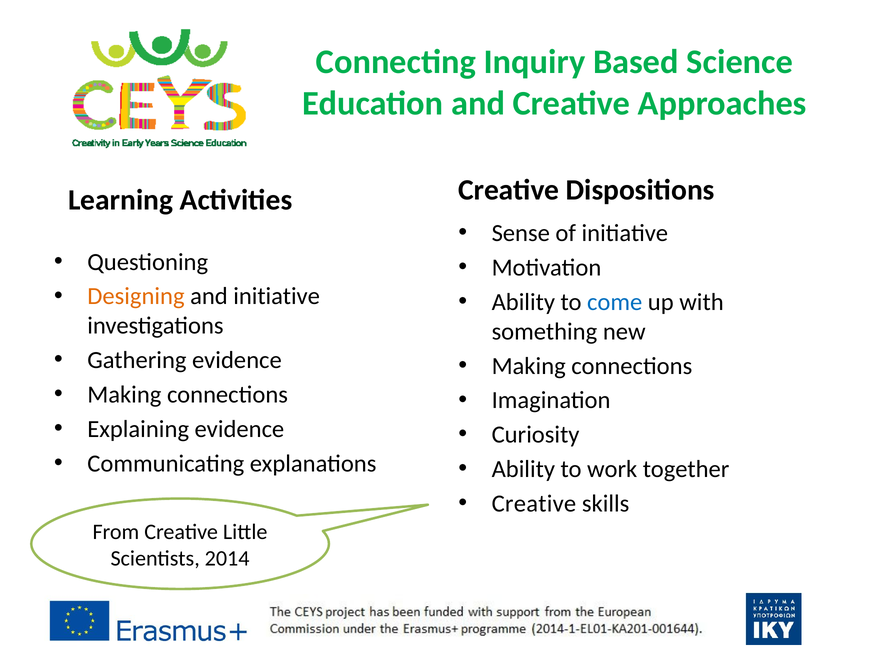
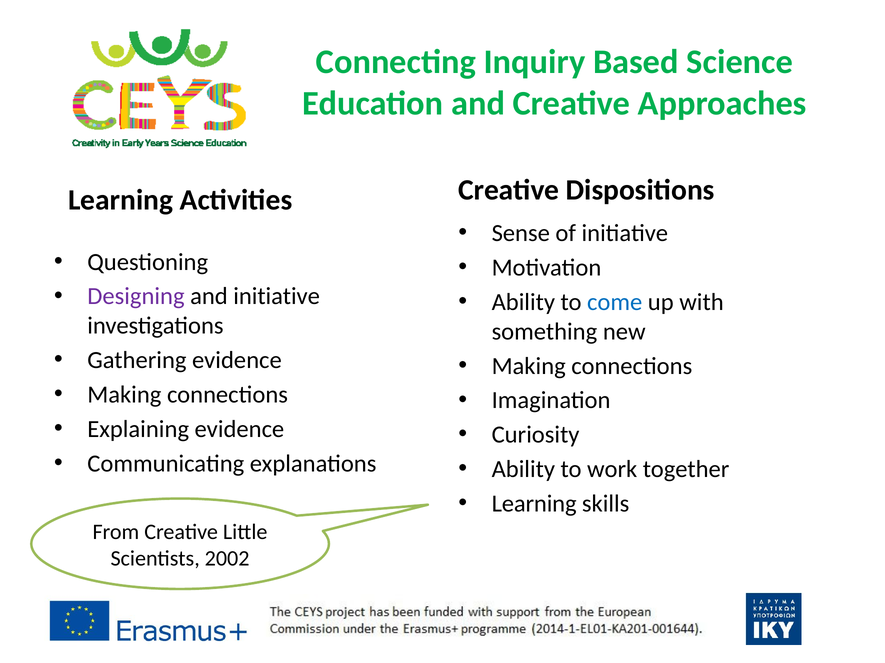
Designing colour: orange -> purple (136, 297)
Creative: Creative -> Learning (534, 504)
2014: 2014 -> 2002 (227, 559)
